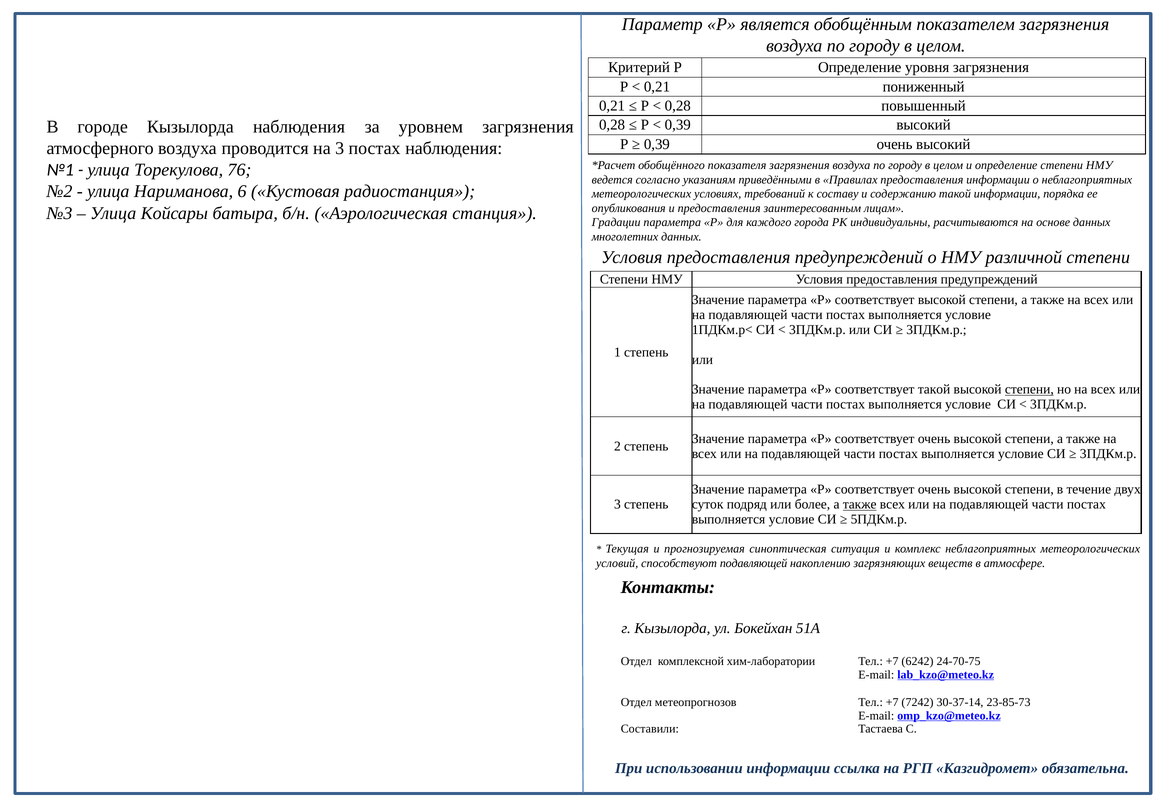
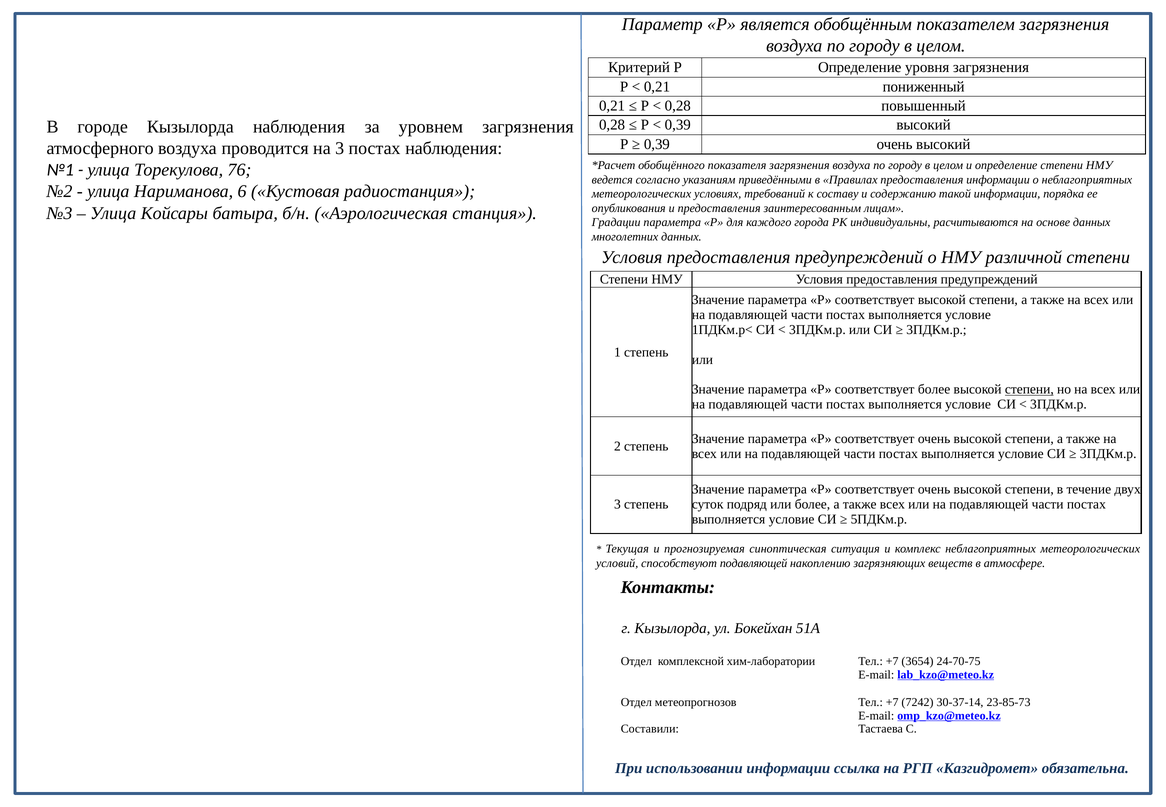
соответствует такой: такой -> более (934, 390)
также underline: present -> none (860, 505)
6242: 6242 -> 3654 (918, 661)
